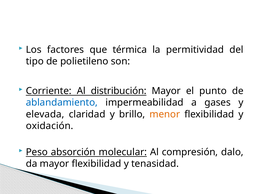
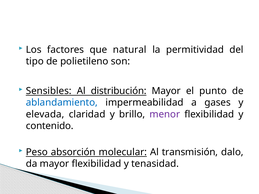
térmica: térmica -> natural (130, 50)
Corriente: Corriente -> Sensibles (49, 91)
menor colour: orange -> purple (165, 114)
oxidación: oxidación -> contenido (50, 126)
compresión: compresión -> transmisión (190, 152)
